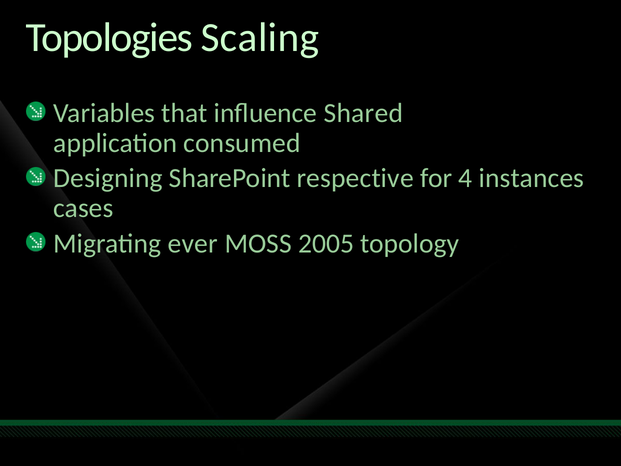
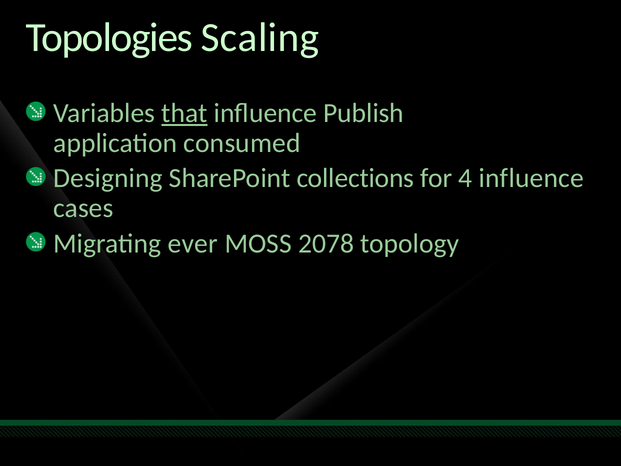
that underline: none -> present (184, 113)
Shared: Shared -> Publish (364, 113)
respective: respective -> collections (355, 178)
4 instances: instances -> influence (531, 178)
2005: 2005 -> 2078 (326, 243)
